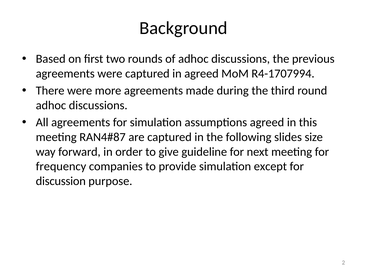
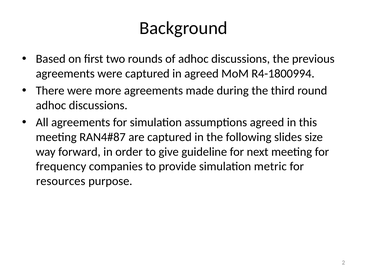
R4-1707994: R4-1707994 -> R4-1800994 (283, 74)
except: except -> metric (270, 167)
discussion: discussion -> resources (61, 181)
